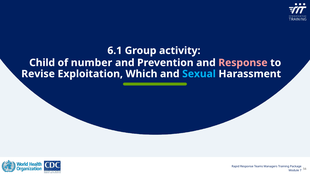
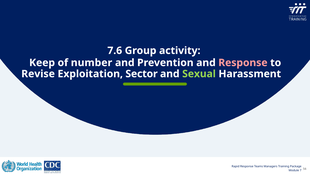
6.1: 6.1 -> 7.6 (115, 51)
Child: Child -> Keep (42, 63)
Which: Which -> Sector (142, 74)
Sexual colour: light blue -> light green (199, 74)
